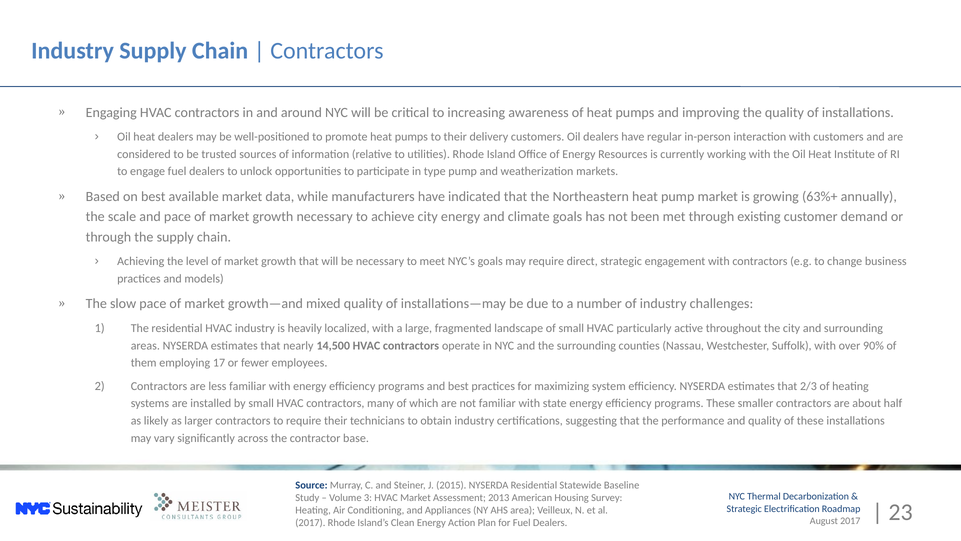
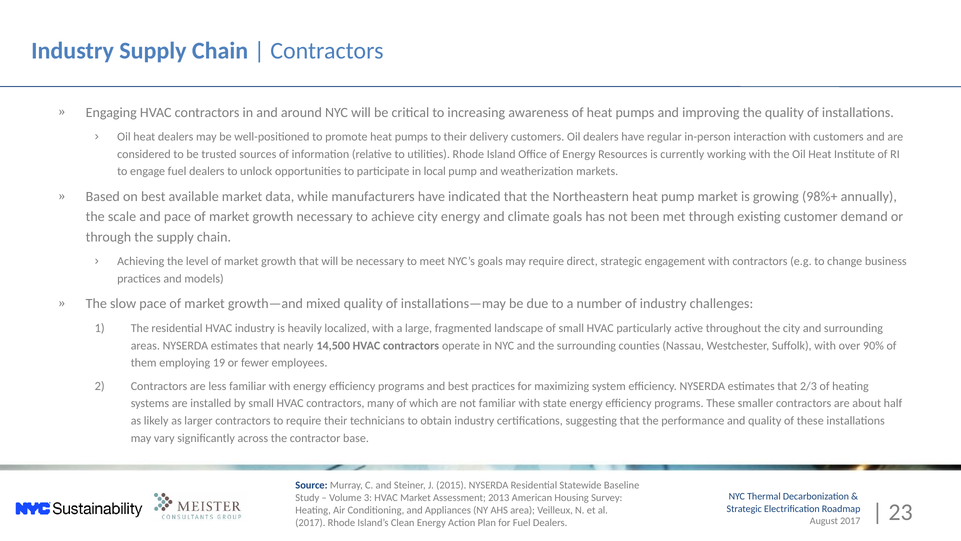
type: type -> local (435, 171)
63%+: 63%+ -> 98%+ (820, 197)
17: 17 -> 19 (219, 363)
